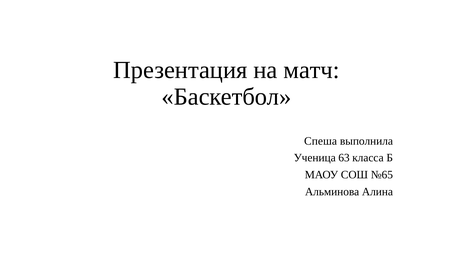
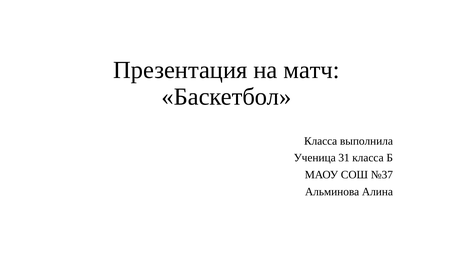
Спеша: Спеша -> Класса (321, 141)
63: 63 -> 31 (344, 158)
№65: №65 -> №37 (382, 175)
